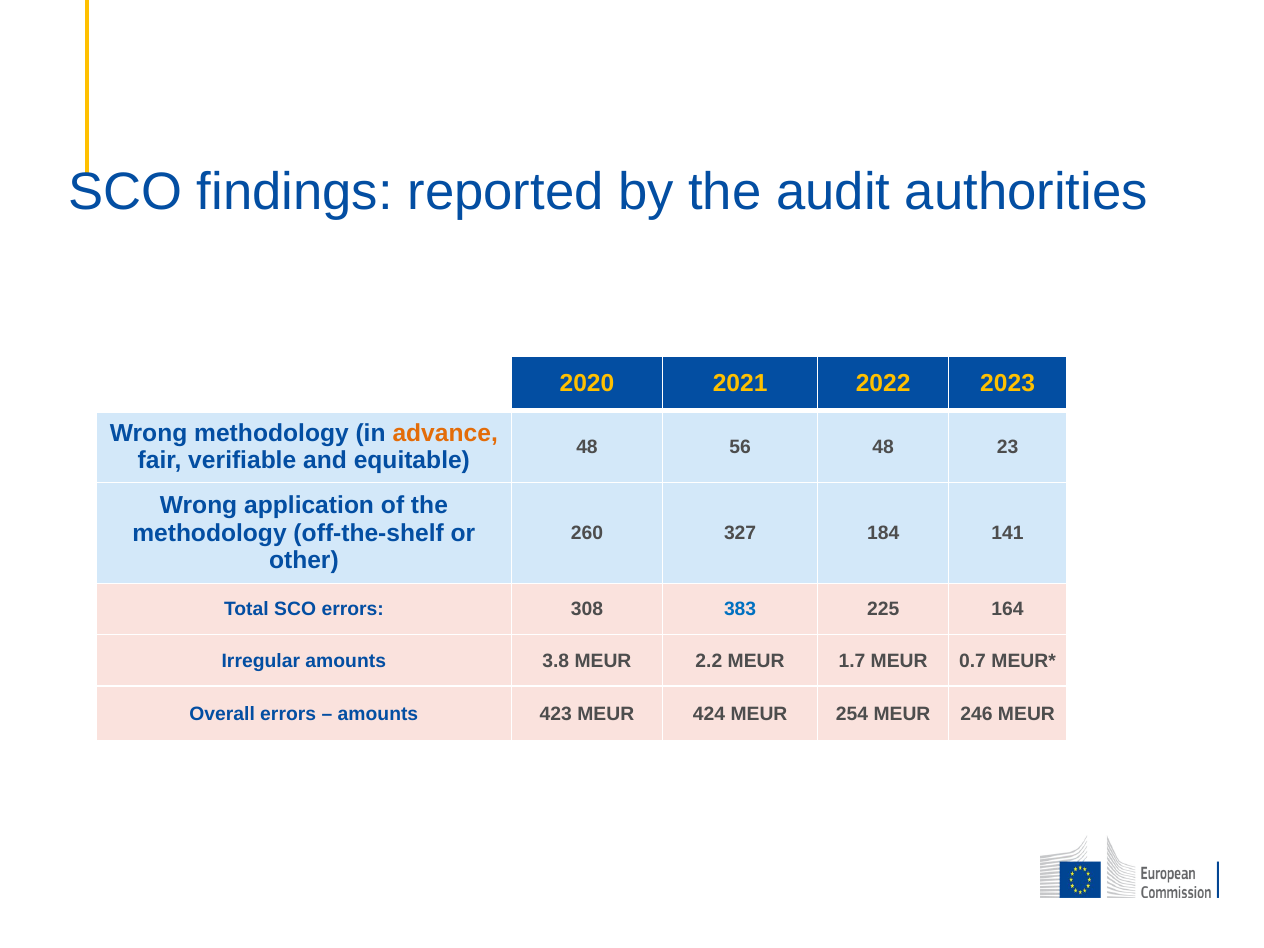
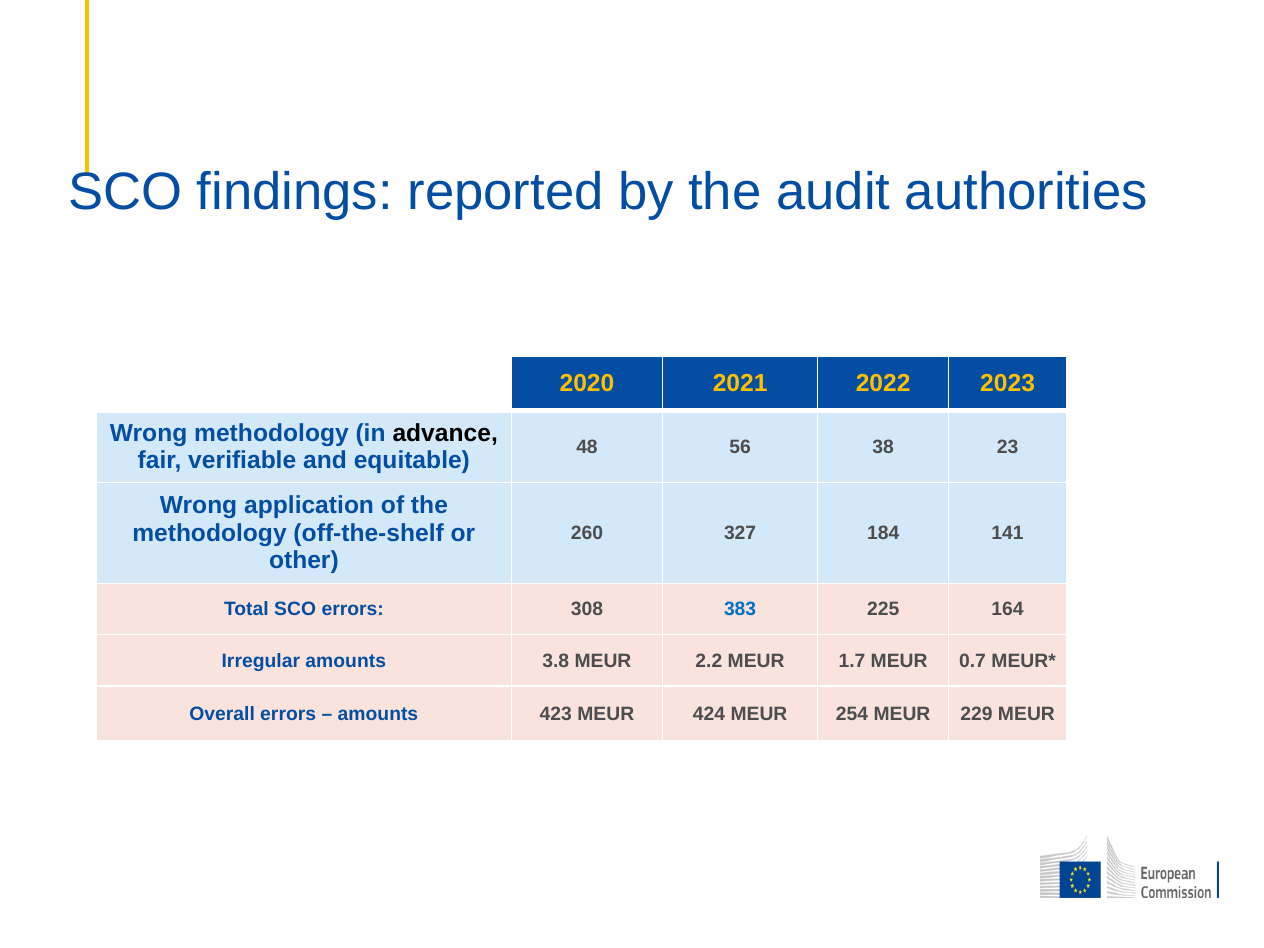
advance colour: orange -> black (445, 433)
56 48: 48 -> 38 (883, 447)
246: 246 -> 229 (976, 714)
